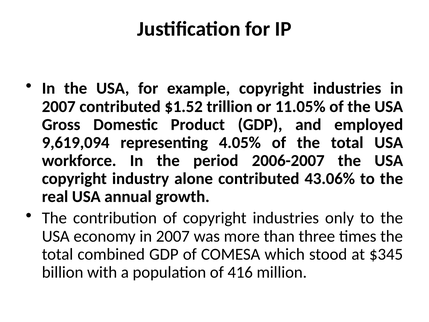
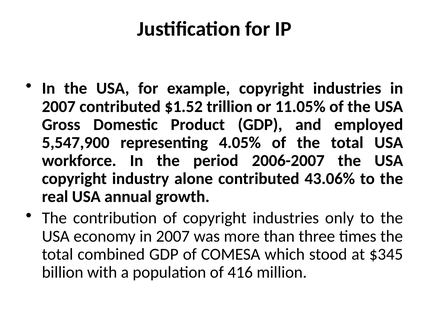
9,619,094: 9,619,094 -> 5,547,900 (76, 142)
